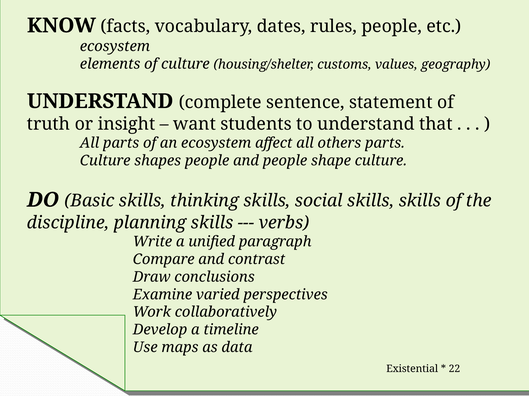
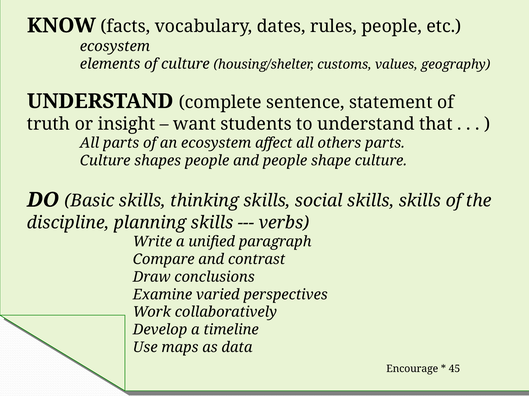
Existential: Existential -> Encourage (412, 369)
22: 22 -> 45 (454, 369)
